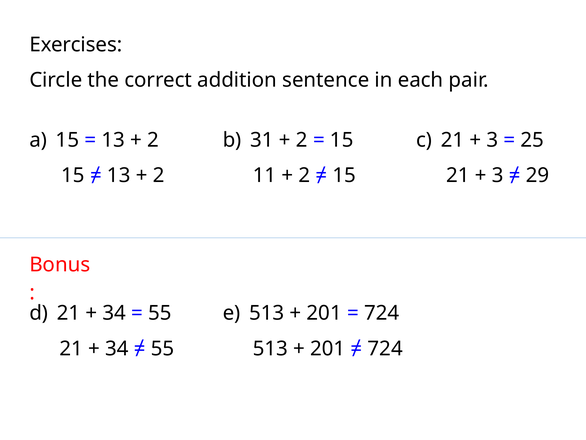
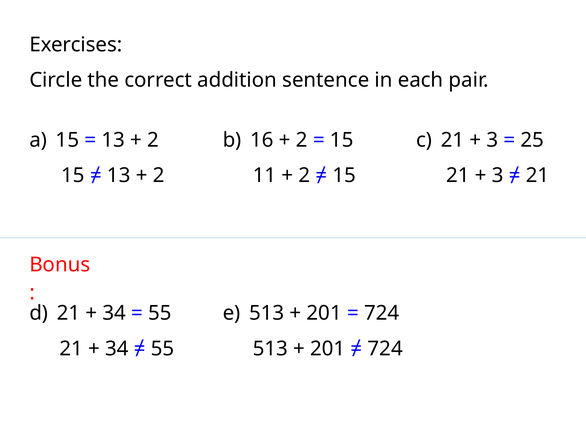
31: 31 -> 16 (262, 140)
29: 29 -> 21 (538, 175)
